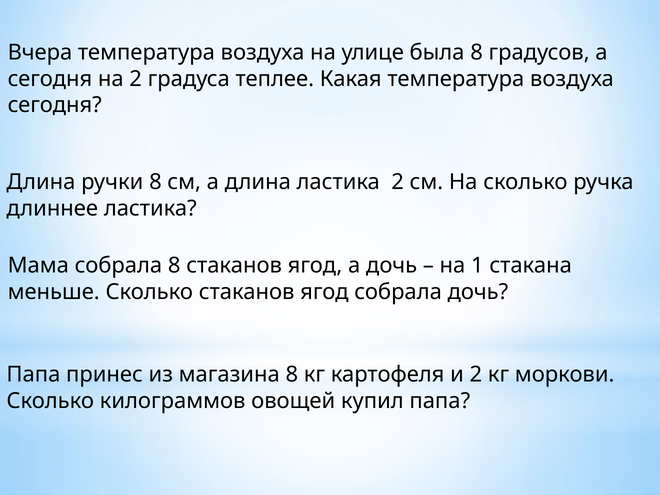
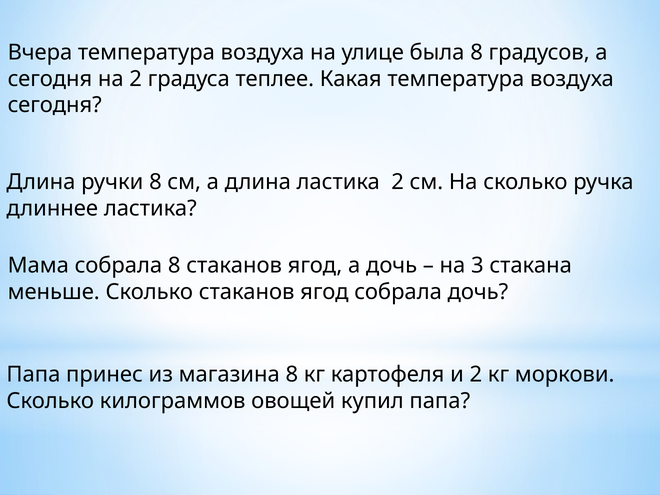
1: 1 -> 3 (477, 265)
